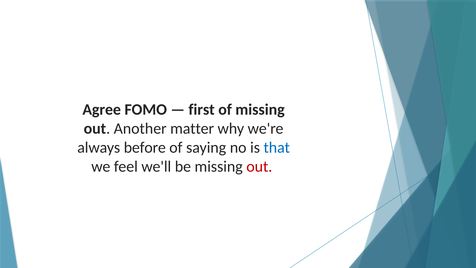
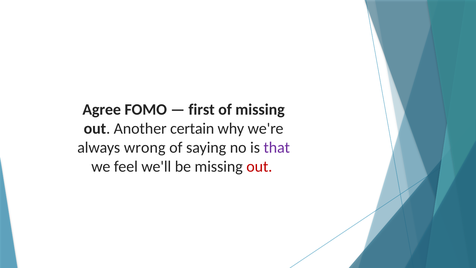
matter: matter -> certain (192, 128)
before: before -> wrong (145, 147)
that colour: blue -> purple (277, 147)
